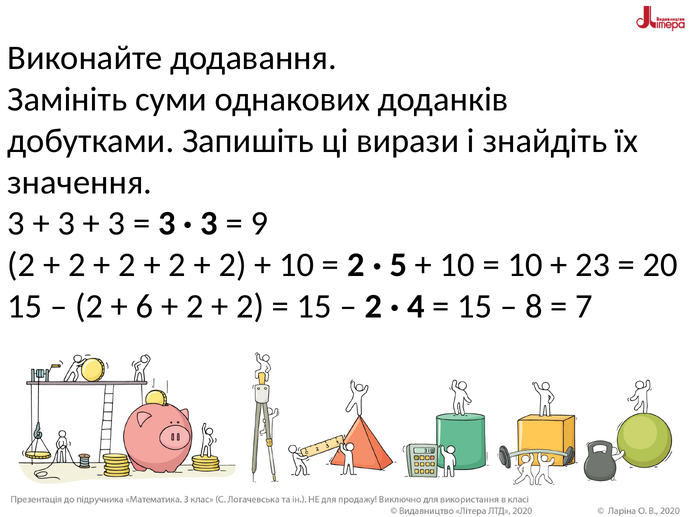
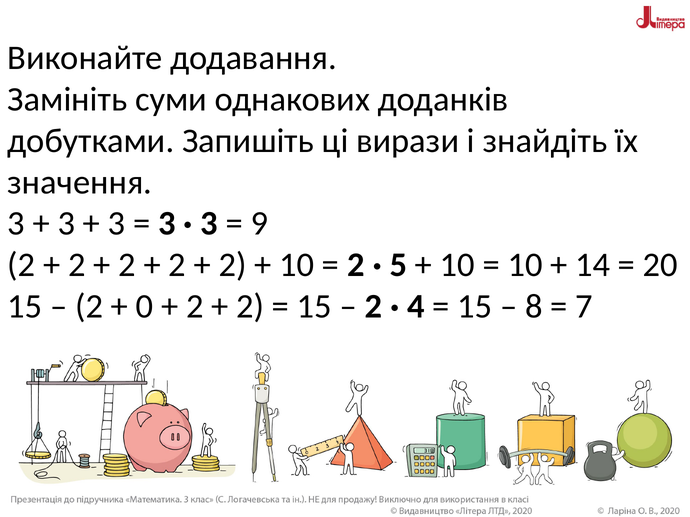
23: 23 -> 14 (593, 265)
6: 6 -> 0 (145, 307)
